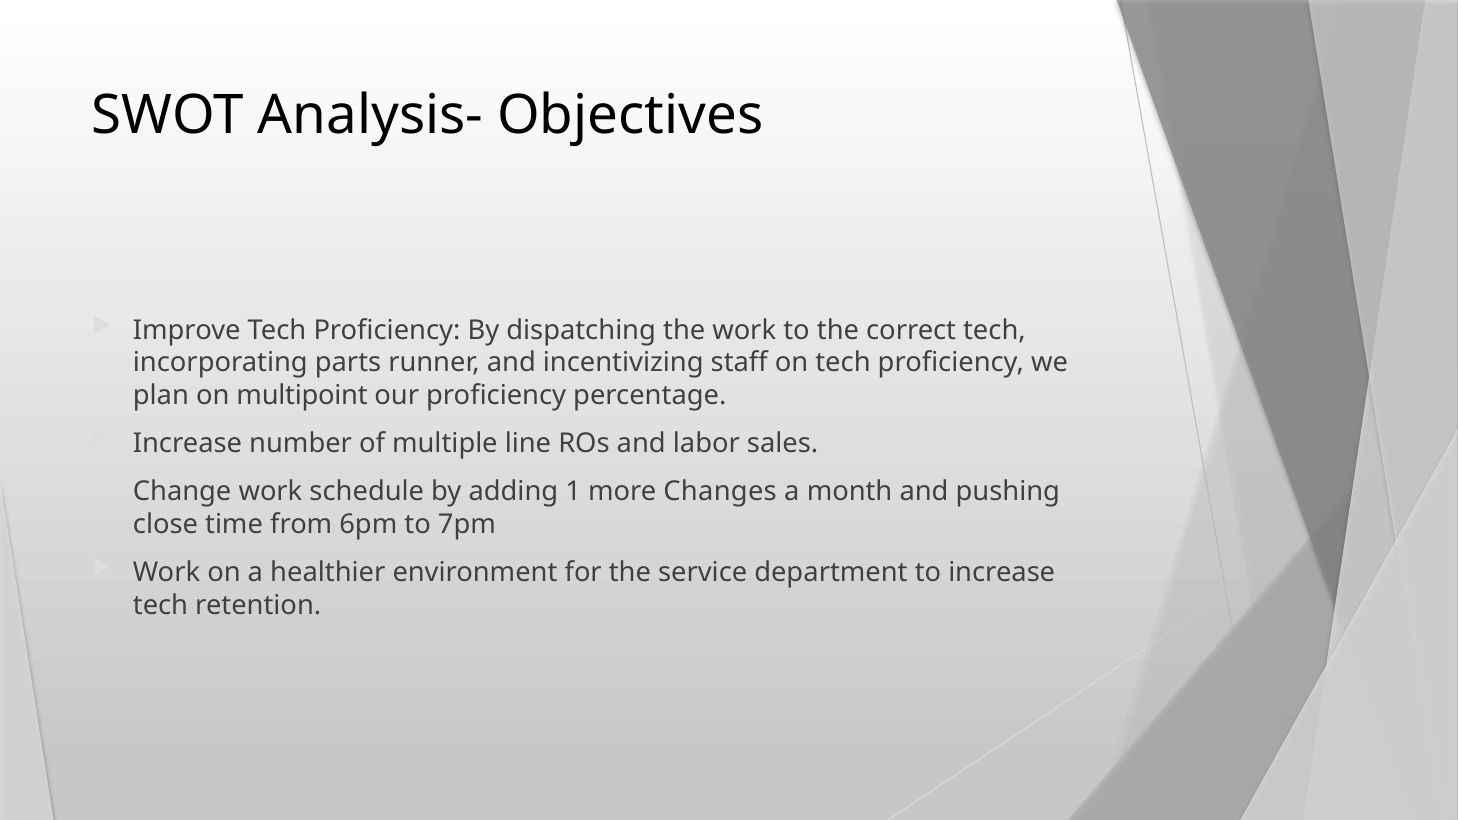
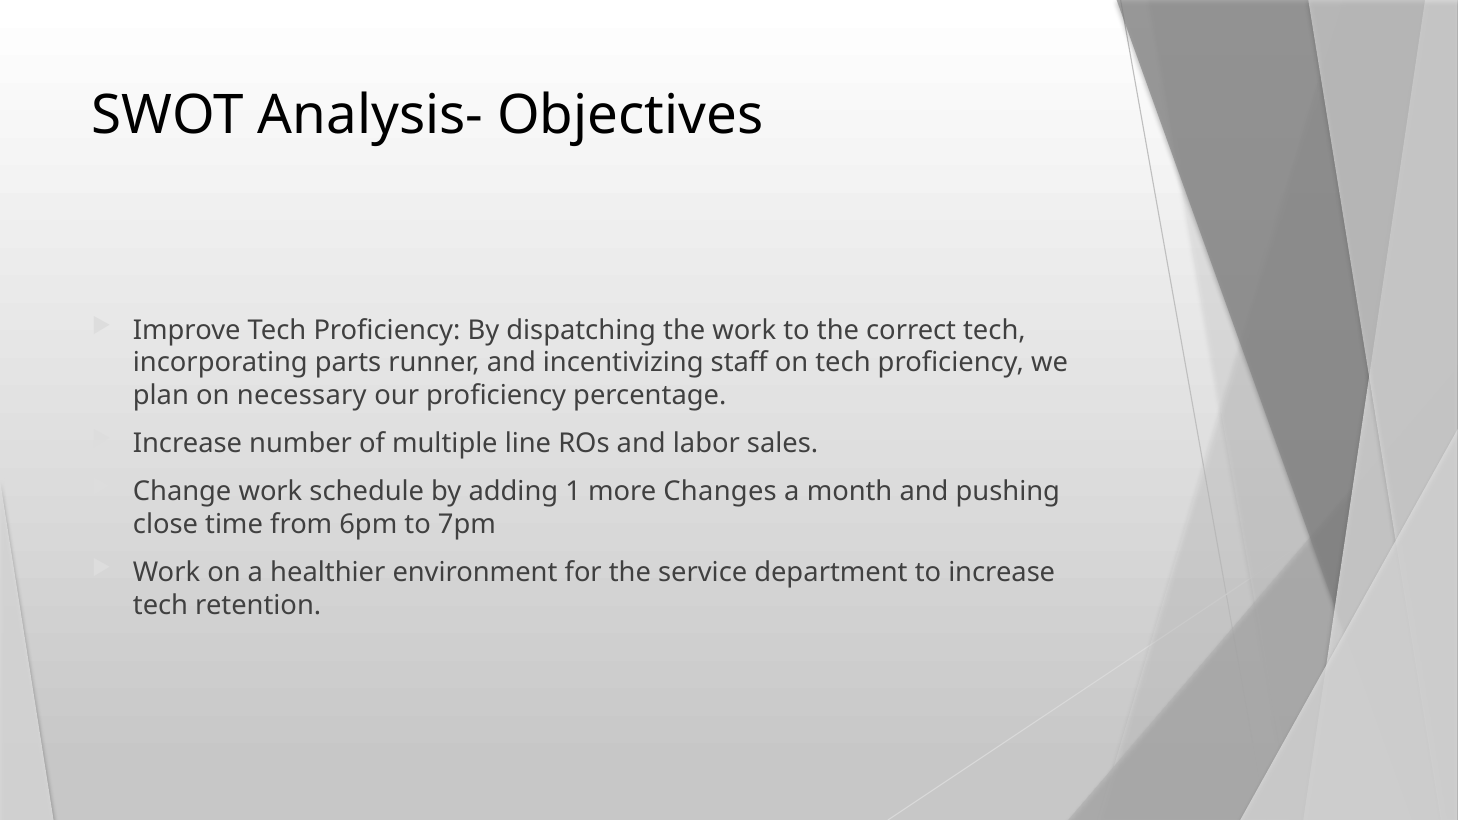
multipoint: multipoint -> necessary (302, 396)
